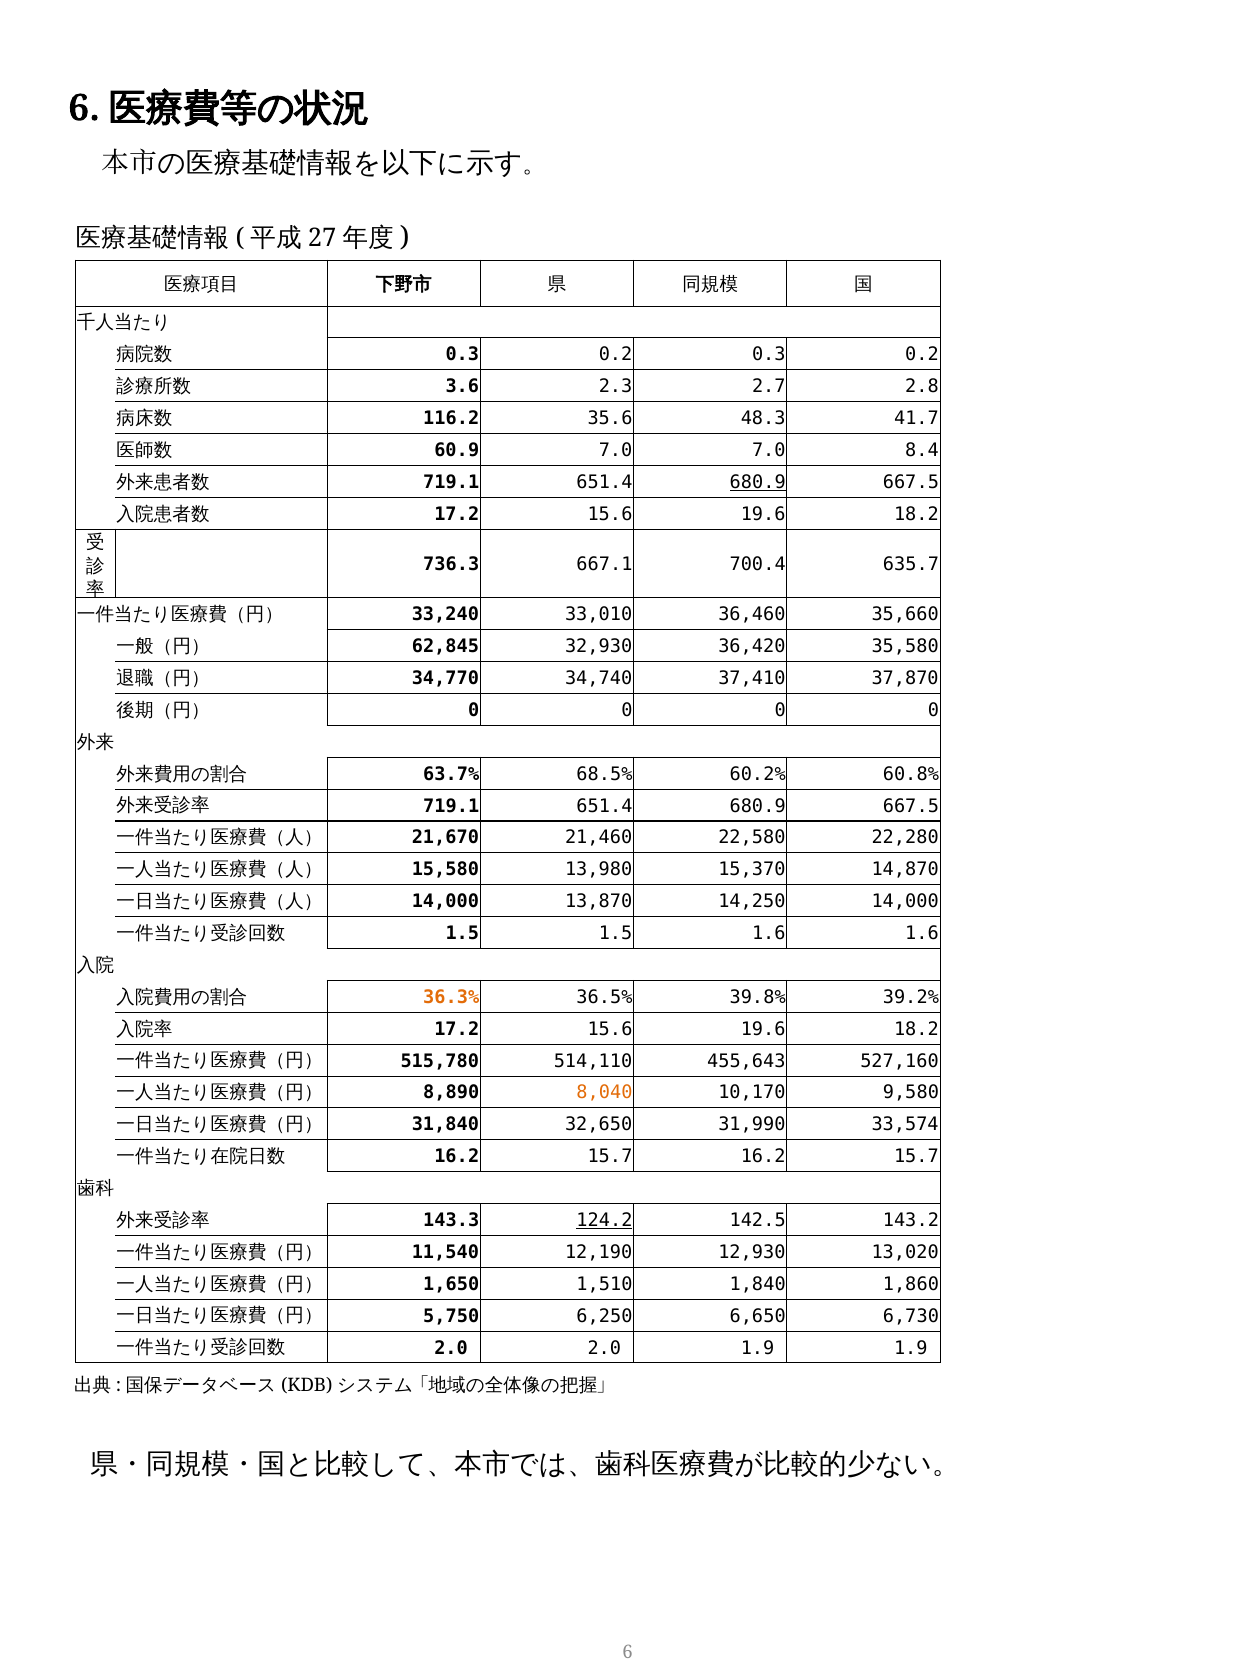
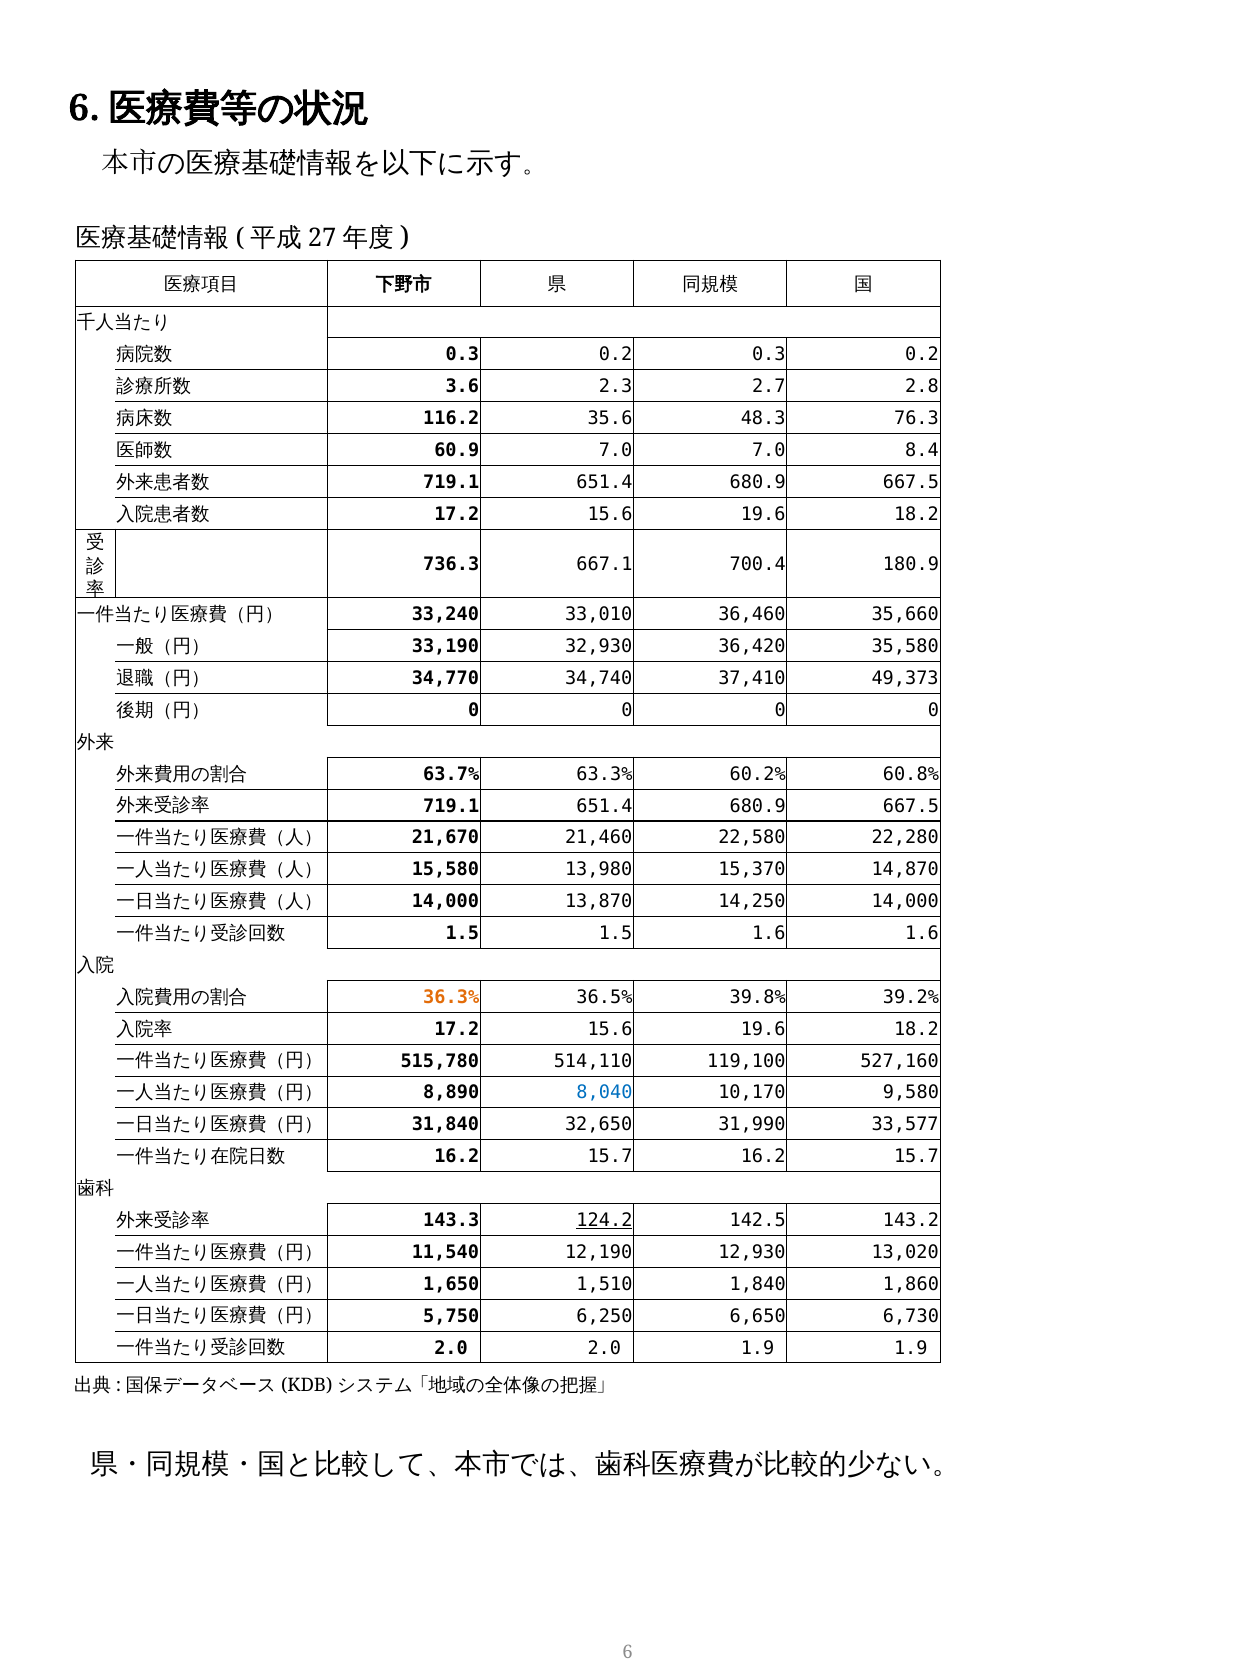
41.7: 41.7 -> 76.3 (916, 419)
680.9 underline: present -> none (758, 482)
635.7: 635.7 -> 180.9 (911, 565)
62,845: 62,845 -> 33,190 (445, 647)
37,870: 37,870 -> 49,373 (905, 679)
68.5%: 68.5% -> 63.3% (604, 774)
455,643: 455,643 -> 119,100 (746, 1061)
8,040 colour: orange -> blue (604, 1093)
33,574: 33,574 -> 33,577 (905, 1125)
